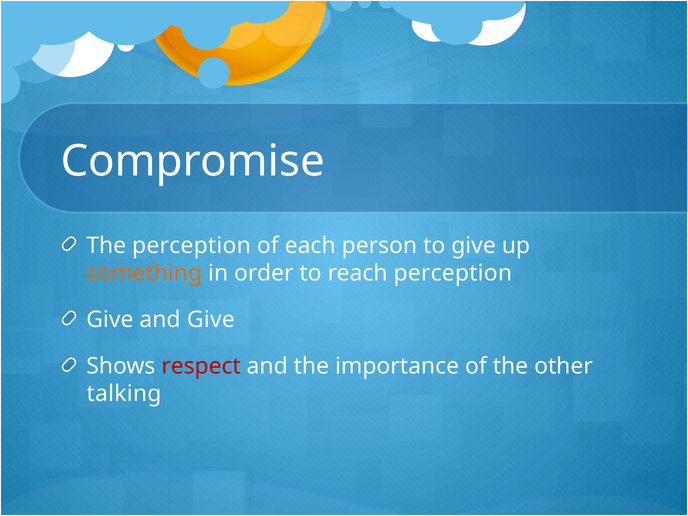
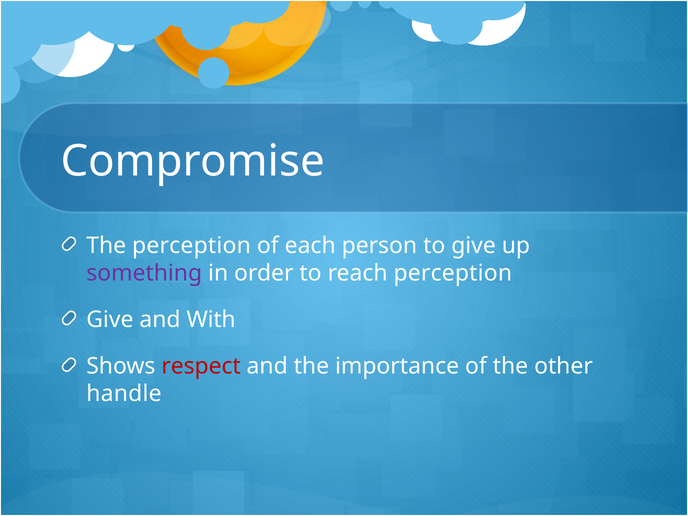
something colour: orange -> purple (144, 273)
and Give: Give -> With (211, 320)
talking: talking -> handle (124, 394)
